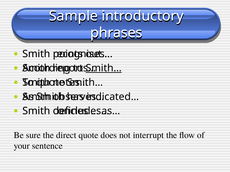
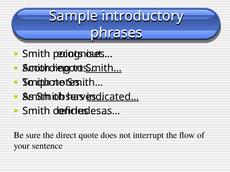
indicated… underline: none -> present (113, 97)
